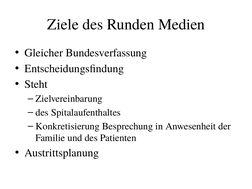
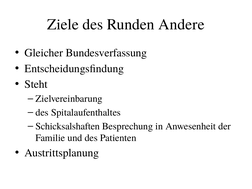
Medien: Medien -> Andere (181, 24)
Konkretisierung: Konkretisierung -> Schicksalshaften (68, 126)
